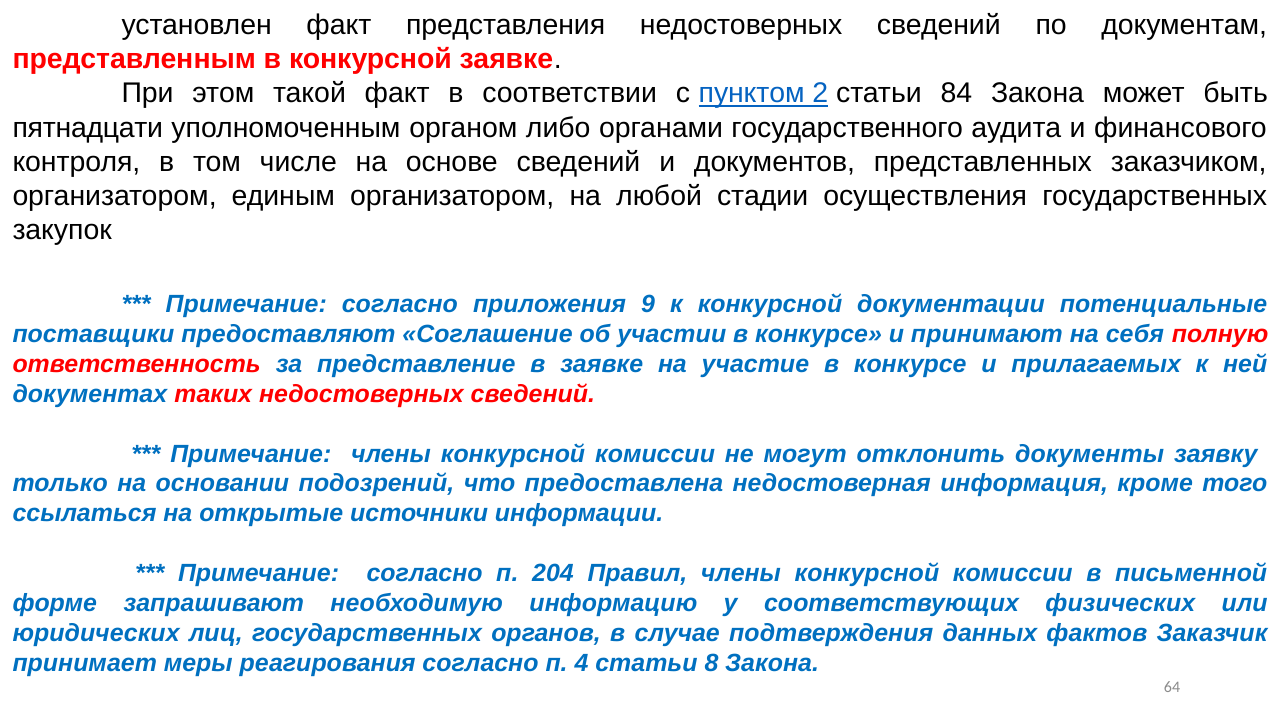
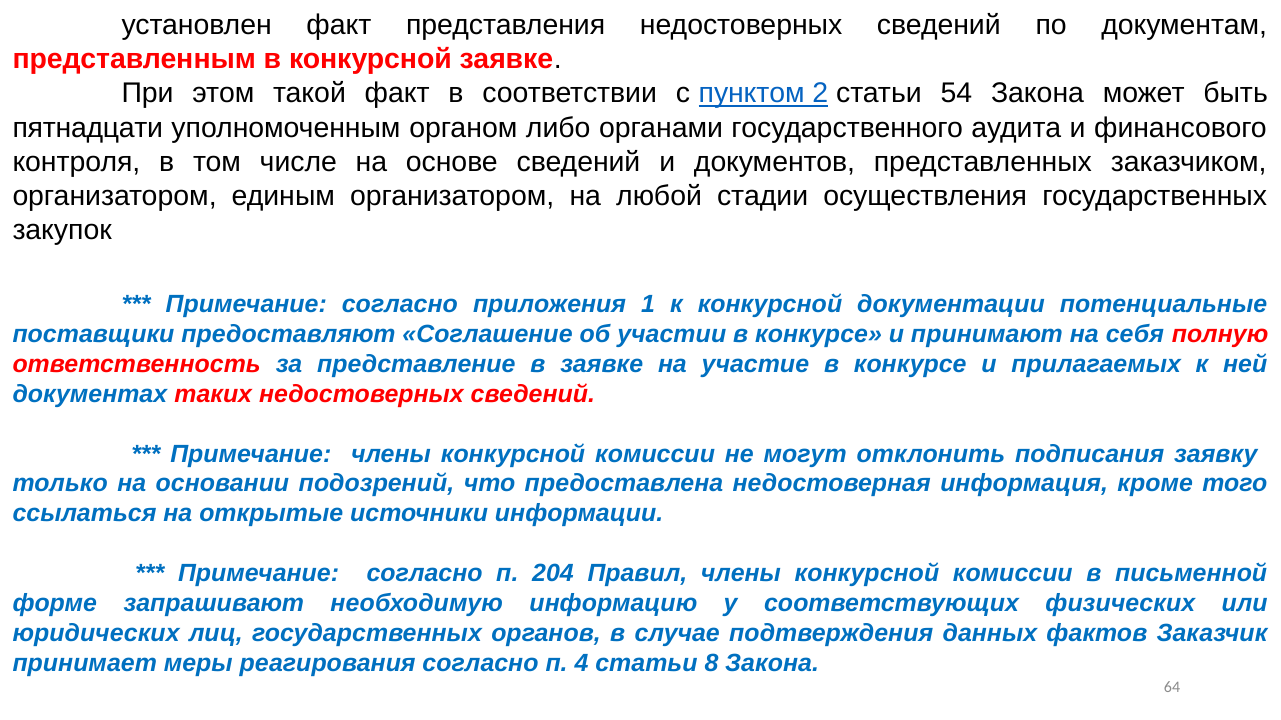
84: 84 -> 54 (956, 94)
9: 9 -> 1 (648, 305)
документы: документы -> подписания (1090, 454)
